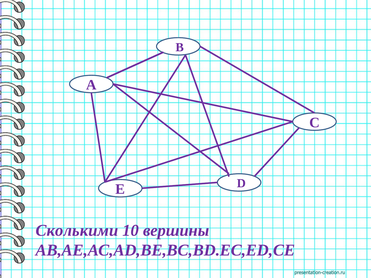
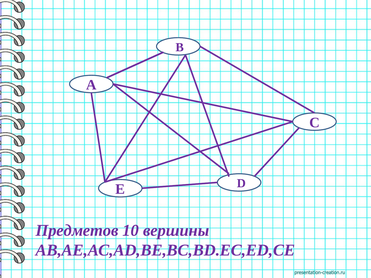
Сколькими: Сколькими -> Предметов (77, 231)
